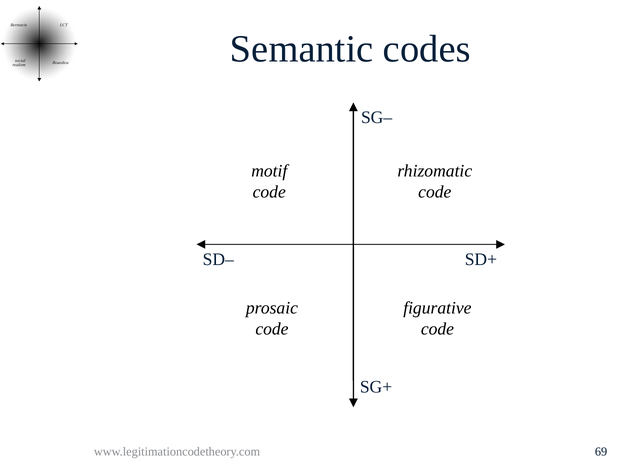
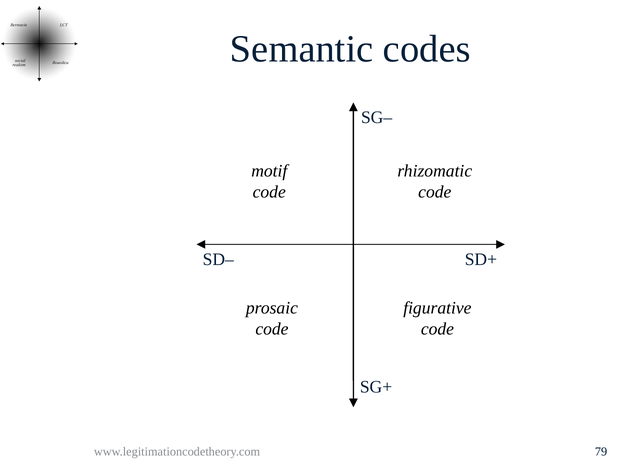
69: 69 -> 79 (601, 452)
